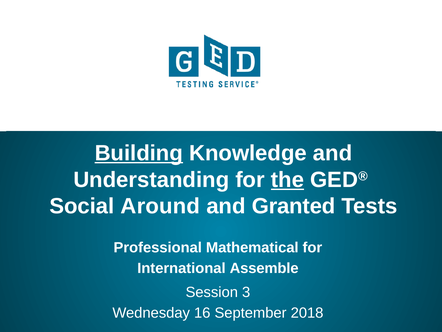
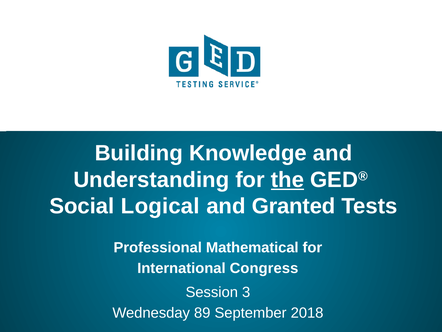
Building underline: present -> none (139, 153)
Around: Around -> Logical (160, 206)
Assemble: Assemble -> Congress (264, 268)
16: 16 -> 89 (202, 312)
